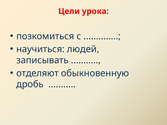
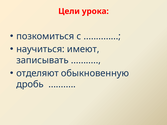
людей: людей -> имеют (83, 49)
